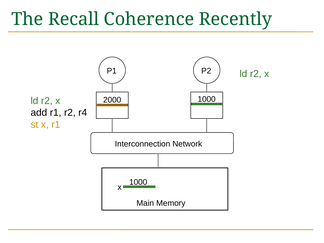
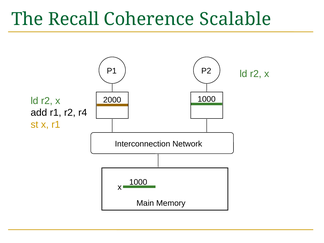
Recently: Recently -> Scalable (235, 19)
